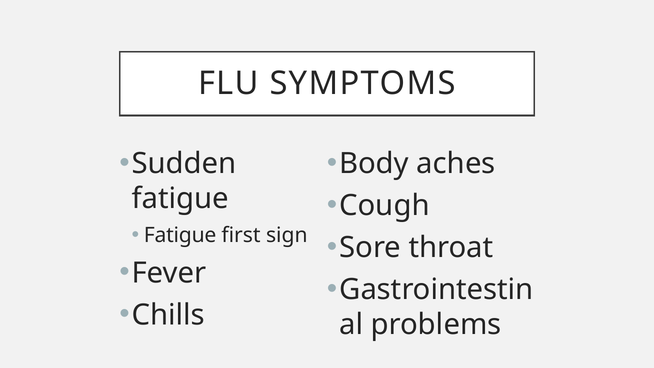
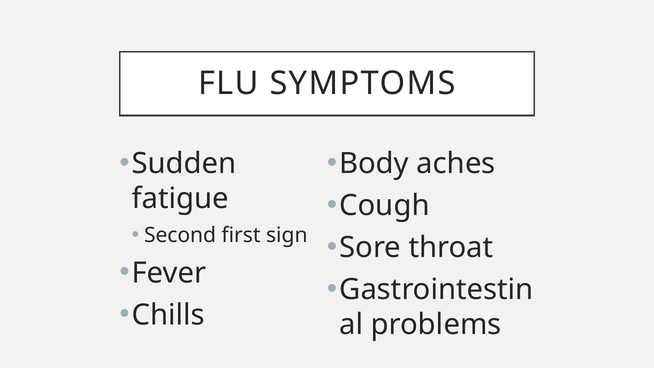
Fatigue: Fatigue -> Second (180, 235)
